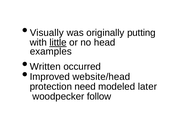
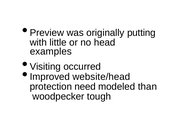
Visually: Visually -> Preview (47, 33)
little underline: present -> none (58, 42)
Written: Written -> Visiting (45, 66)
later: later -> than (147, 86)
follow: follow -> tough (99, 96)
